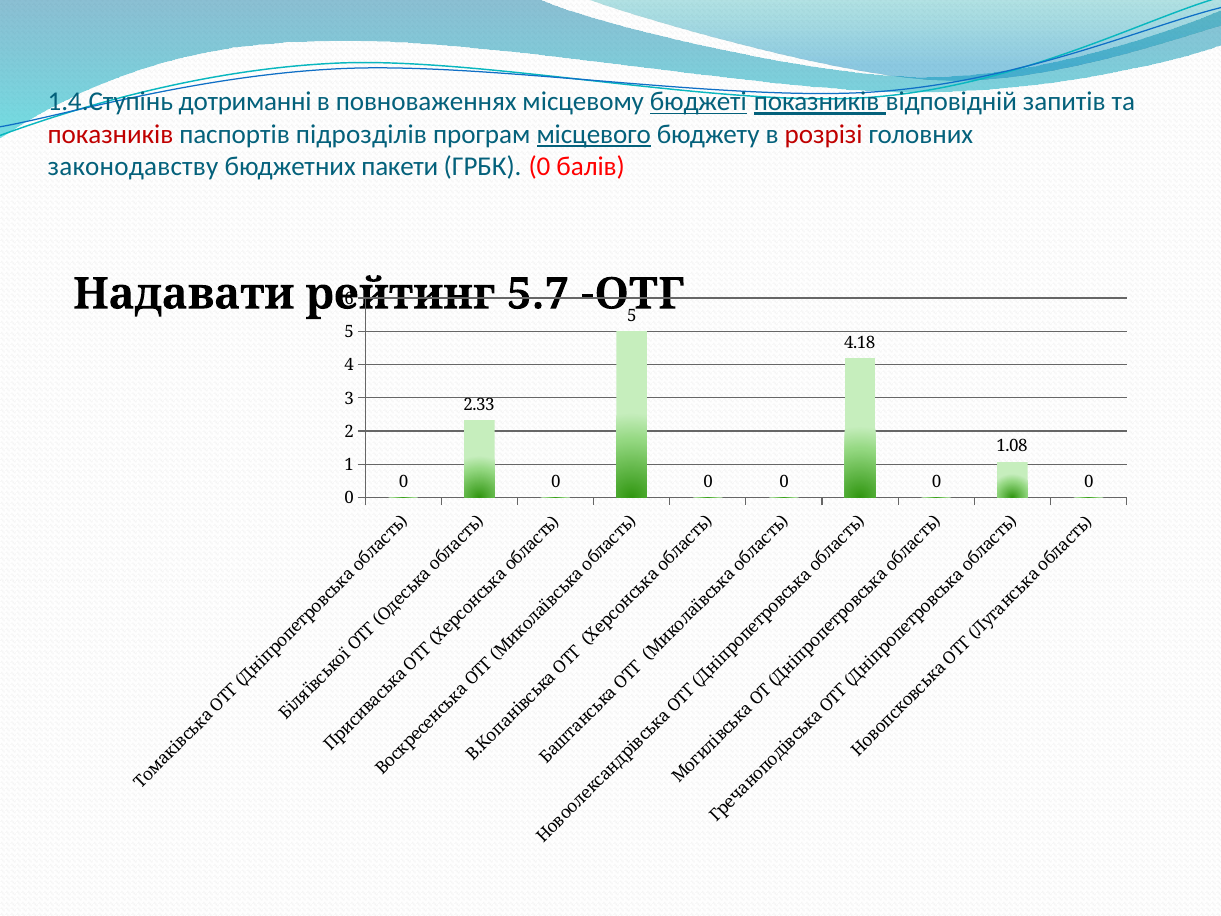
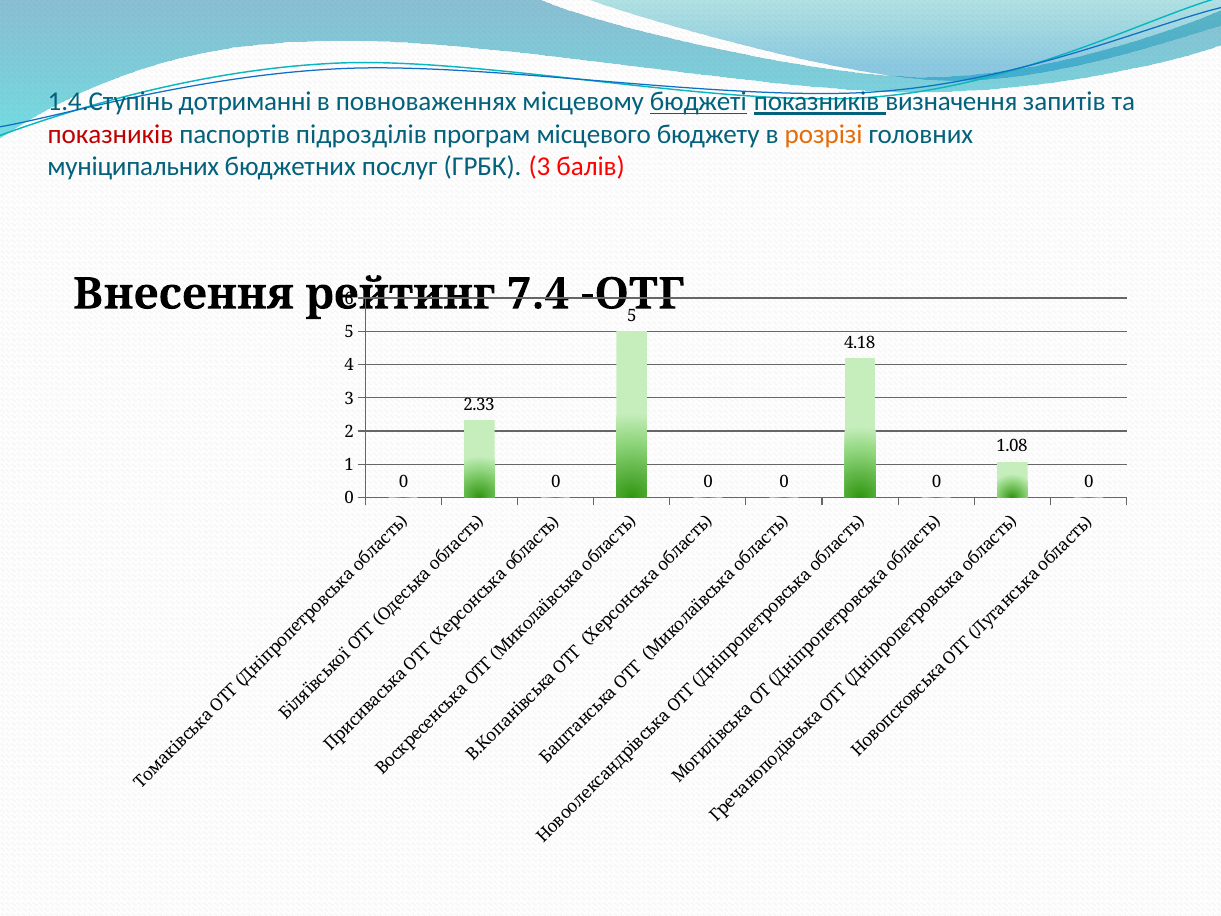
відповідній: відповідній -> визначення (951, 102)
місцевого underline: present -> none (594, 134)
розрізі colour: red -> orange (824, 134)
законодавству: законодавству -> муніципальних (133, 167)
пакети: пакети -> послуг (400, 167)
ГРБК 0: 0 -> 3 (539, 167)
Надавати: Надавати -> Внесення (183, 294)
5.7: 5.7 -> 7.4 (538, 294)
